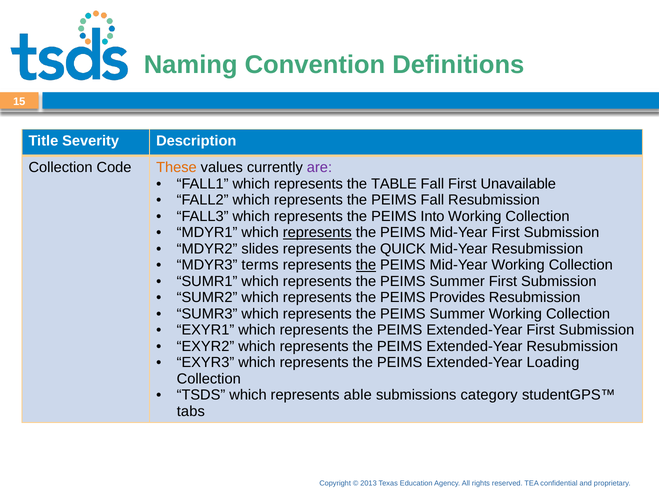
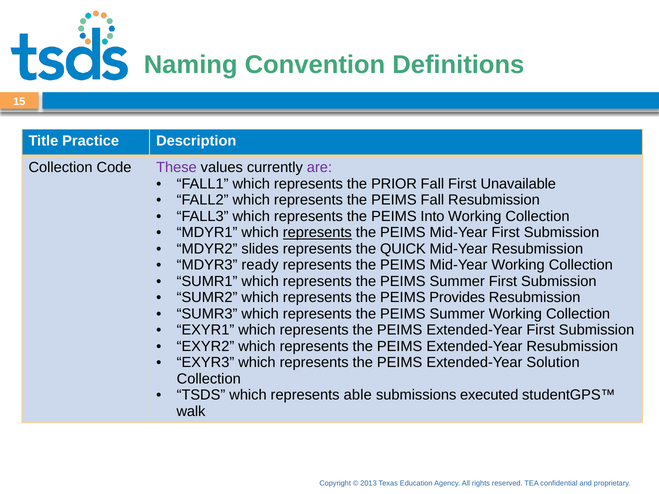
Severity: Severity -> Practice (91, 141)
These colour: orange -> purple (176, 168)
TABLE: TABLE -> PRIOR (394, 184)
terms: terms -> ready (260, 265)
the underline: present -> none (366, 265)
Loading: Loading -> Solution (553, 363)
category: category -> executed (489, 395)
tabs: tabs -> walk (191, 412)
